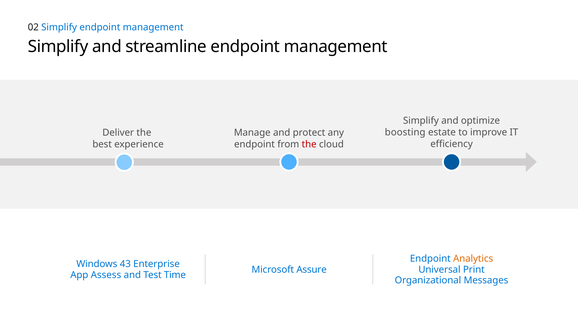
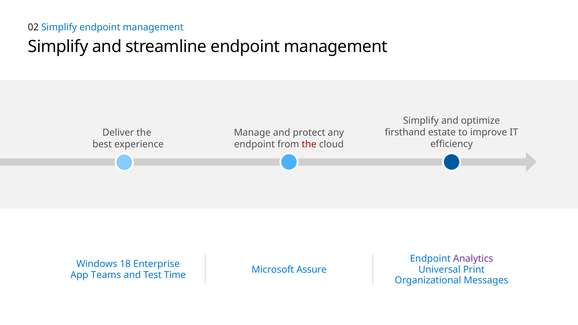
boosting: boosting -> firsthand (405, 132)
Analytics colour: orange -> purple (473, 259)
43: 43 -> 18 (125, 264)
Assess: Assess -> Teams (106, 275)
